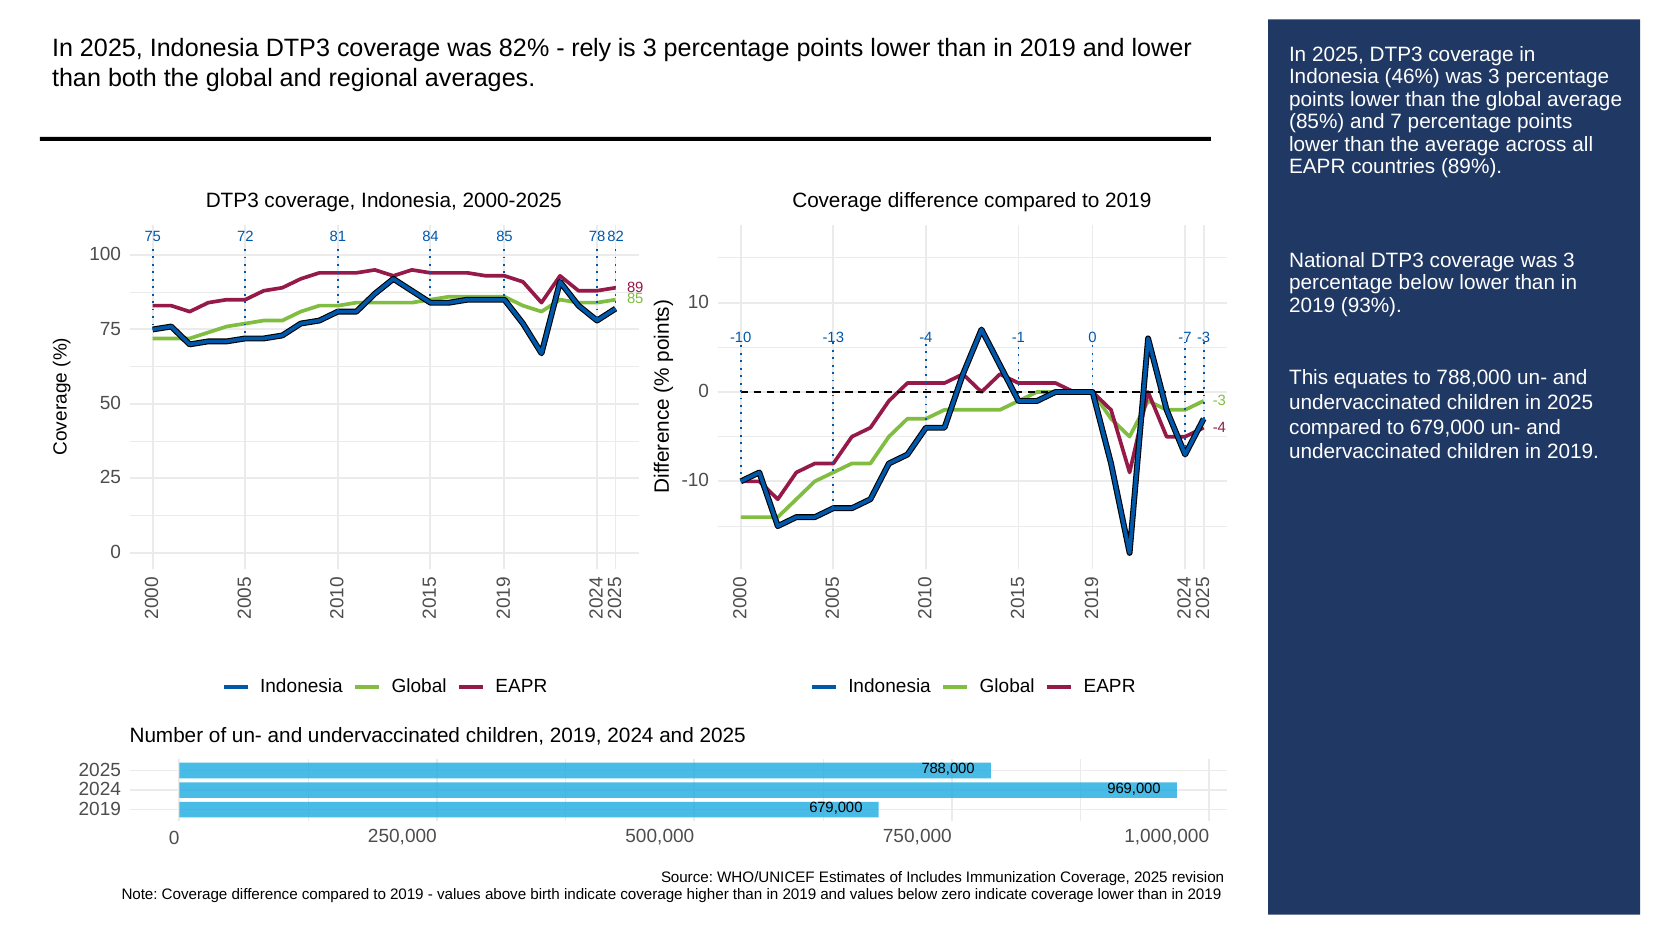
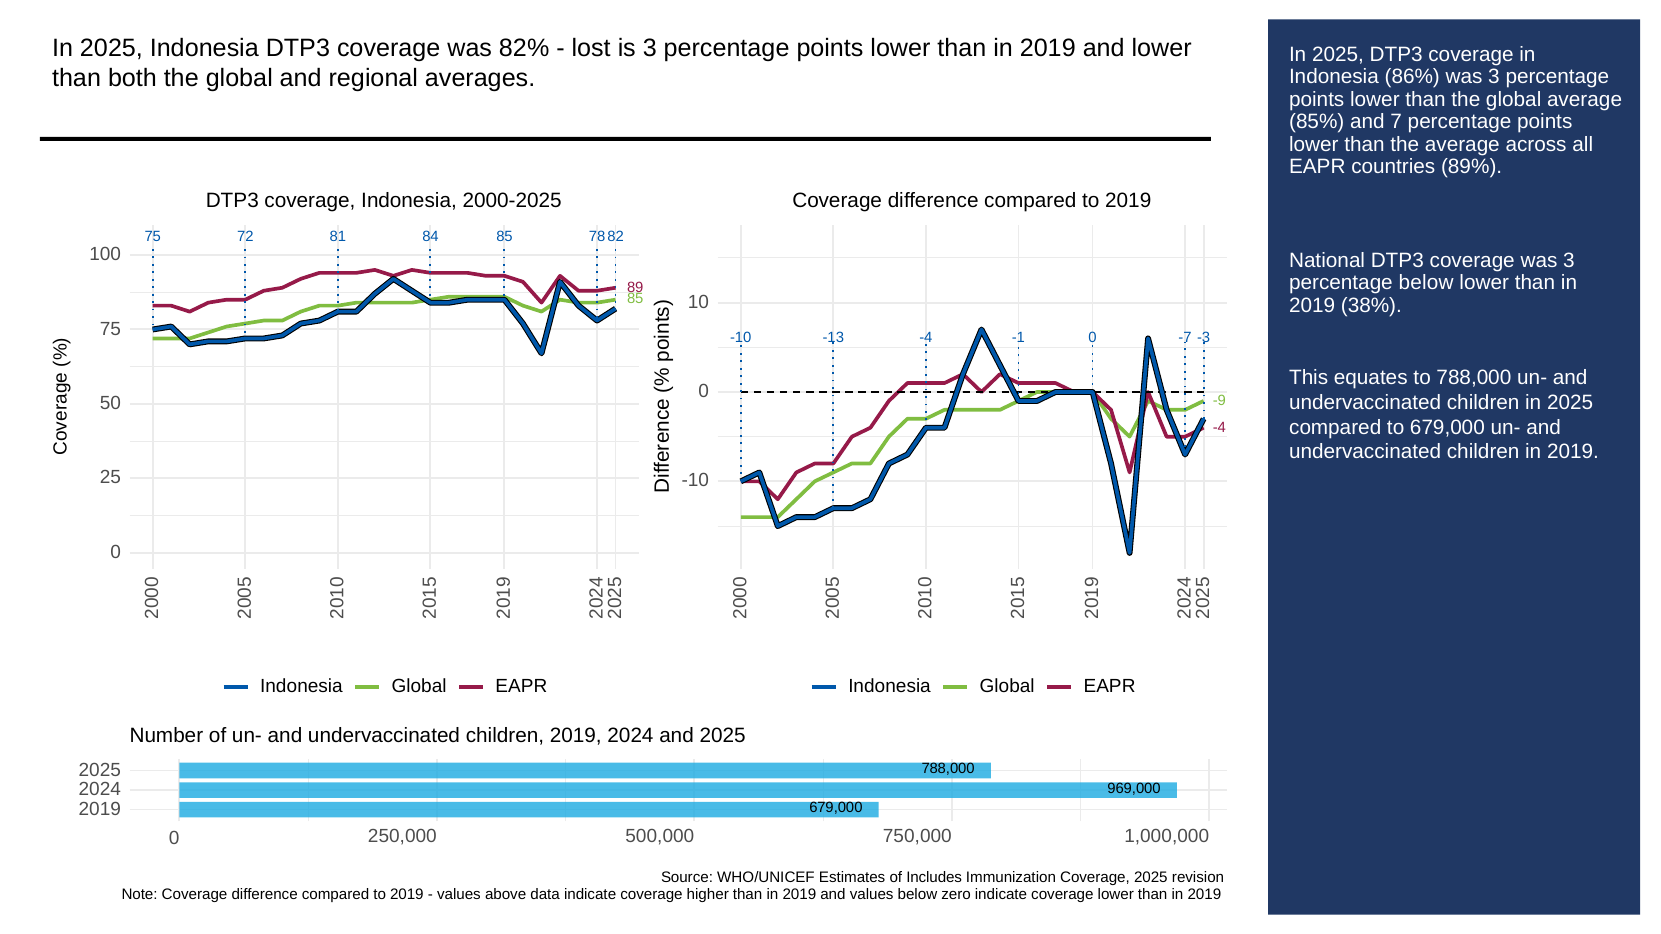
rely: rely -> lost (591, 48)
46%: 46% -> 86% (1412, 77)
93%: 93% -> 38% (1371, 305)
-3: -3 -> -9 (1219, 401)
birth: birth -> data (545, 895)
